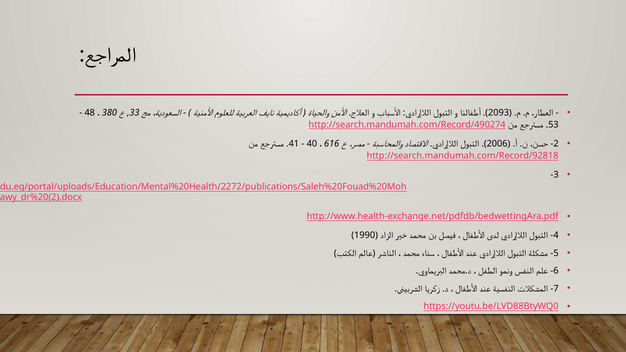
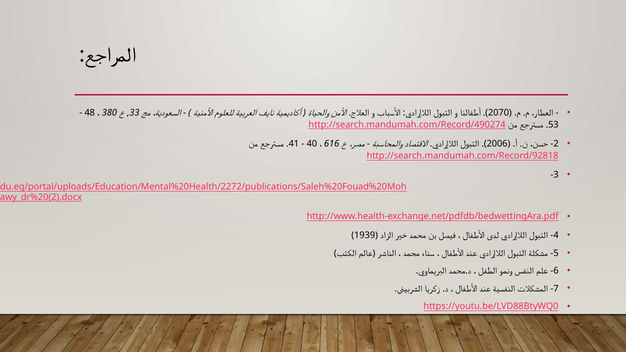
2093: 2093 -> 2070 (499, 113)
1990: 1990 -> 1939 (365, 236)
